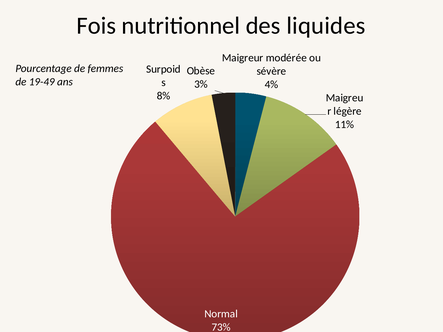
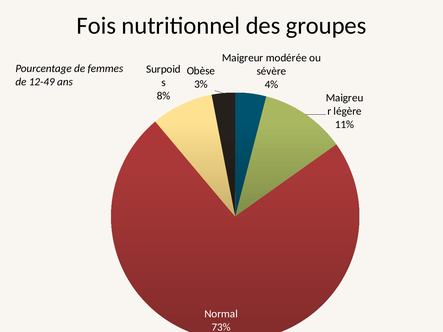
liquides: liquides -> groupes (326, 26)
19-49: 19-49 -> 12-49 (42, 82)
